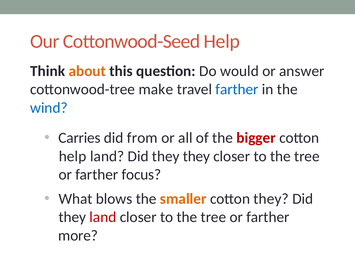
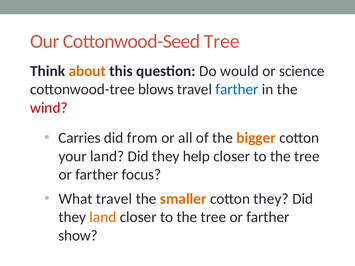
Cottonwood-Seed Help: Help -> Tree (222, 41)
answer: answer -> science (302, 71)
make: make -> blows (156, 90)
wind colour: blue -> red (49, 108)
bigger colour: red -> orange (256, 138)
help: help -> your (73, 156)
they they: they -> help (196, 156)
What blows: blows -> travel (114, 199)
land colour: red -> orange (103, 217)
more: more -> show (78, 236)
